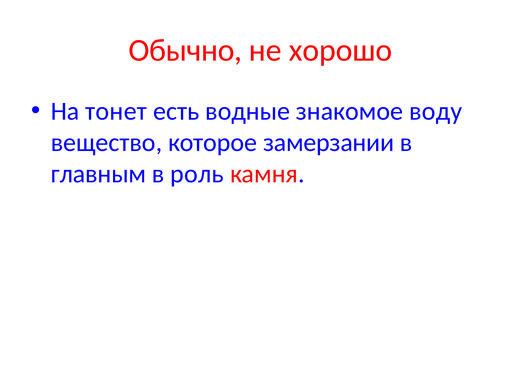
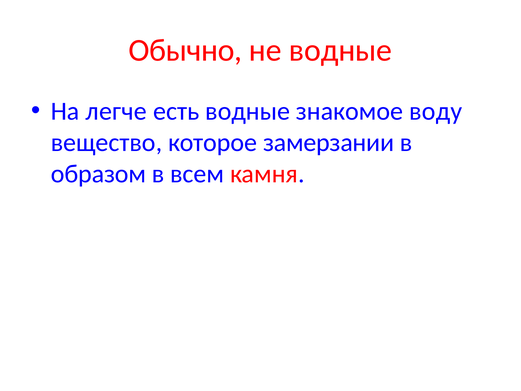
не хорошо: хорошо -> водные (341, 50)
тонет: тонет -> легче (116, 111)
главным: главным -> образом (98, 174)
роль: роль -> всем (197, 174)
